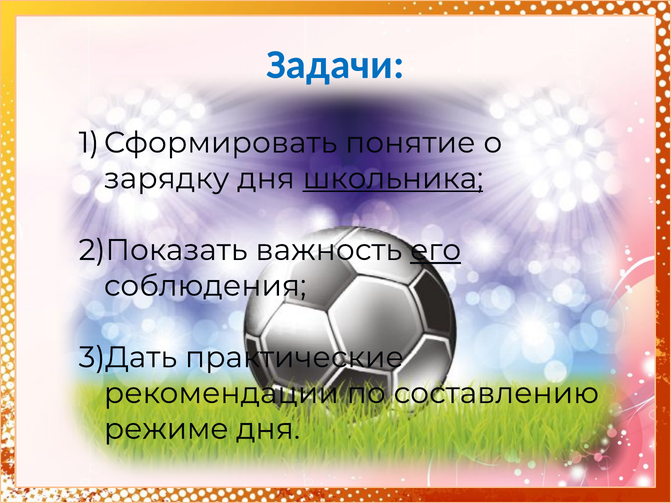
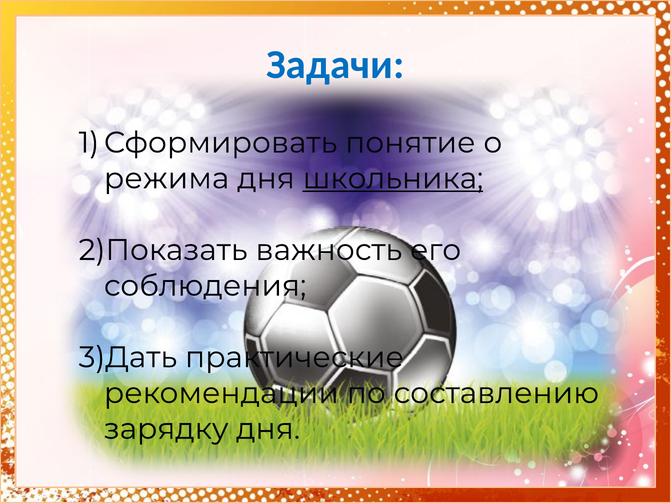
зарядку: зарядку -> режима (167, 179)
его underline: present -> none (436, 250)
режиме: режиме -> зарядку (166, 429)
